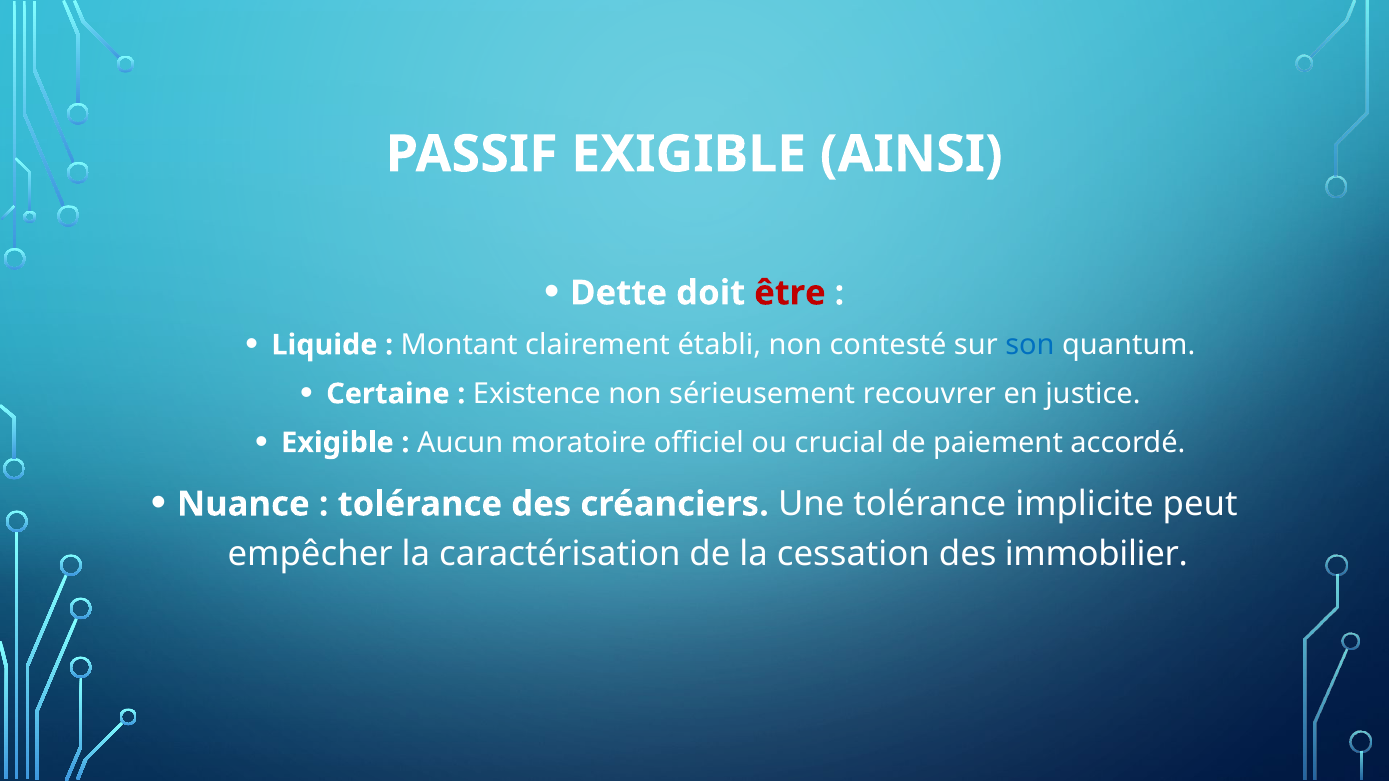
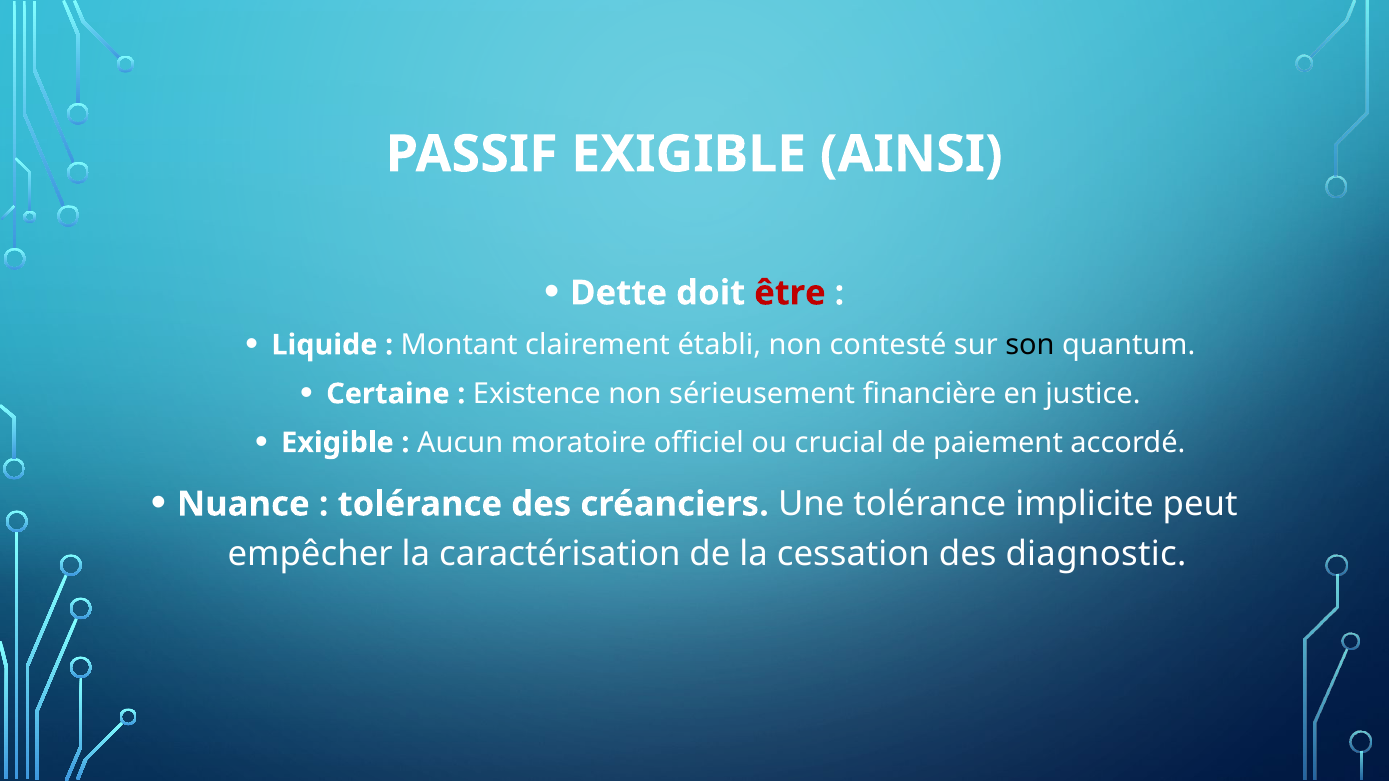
son colour: blue -> black (1030, 345)
recouvrer: recouvrer -> financière (929, 394)
immobilier: immobilier -> diagnostic (1096, 554)
